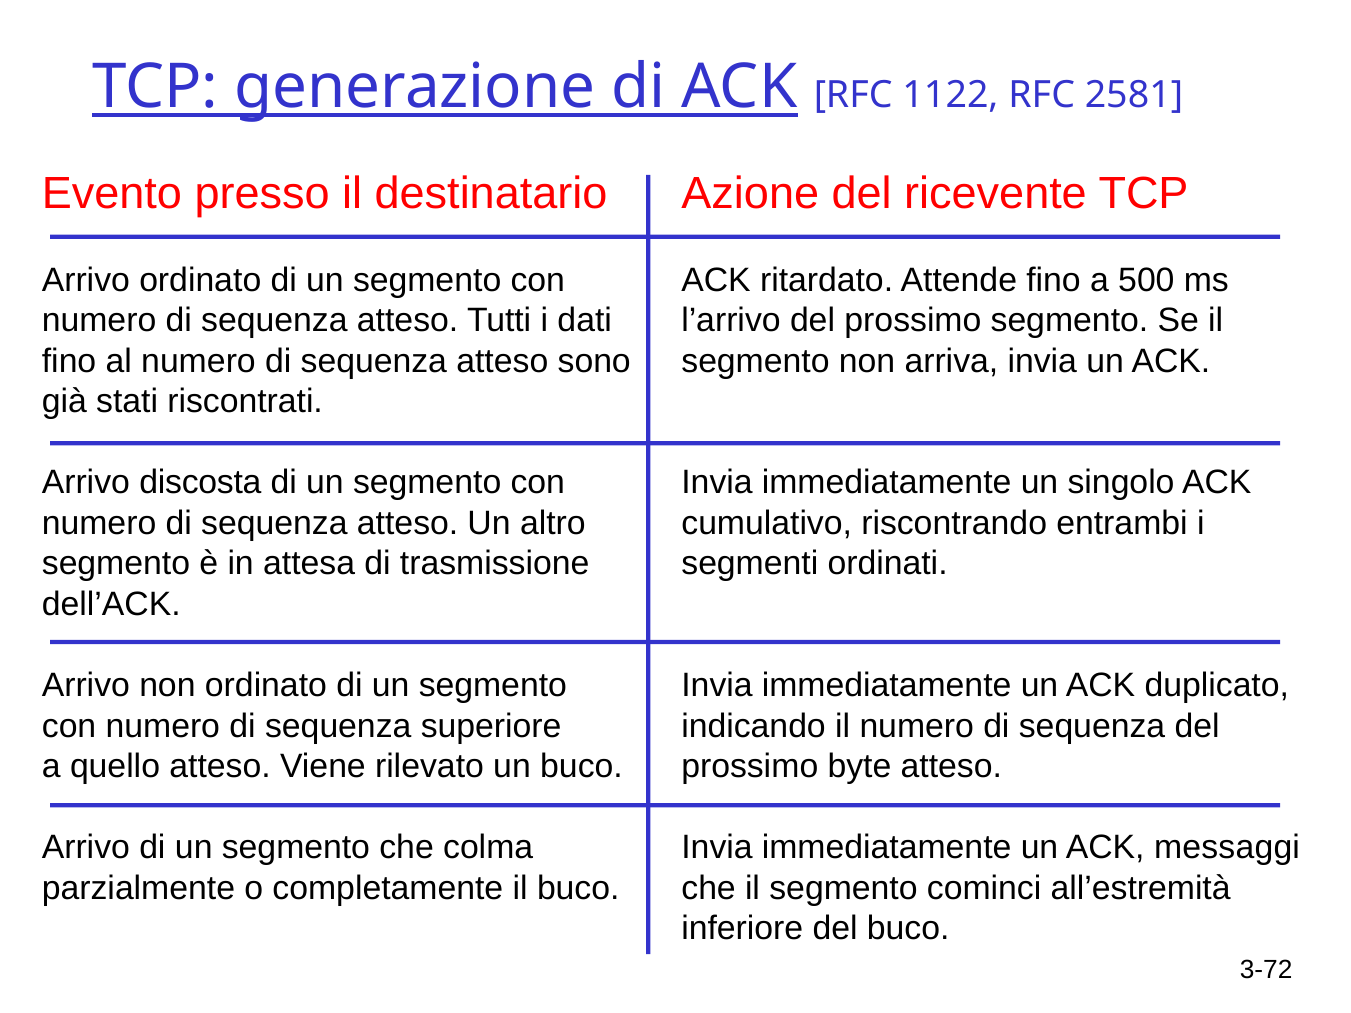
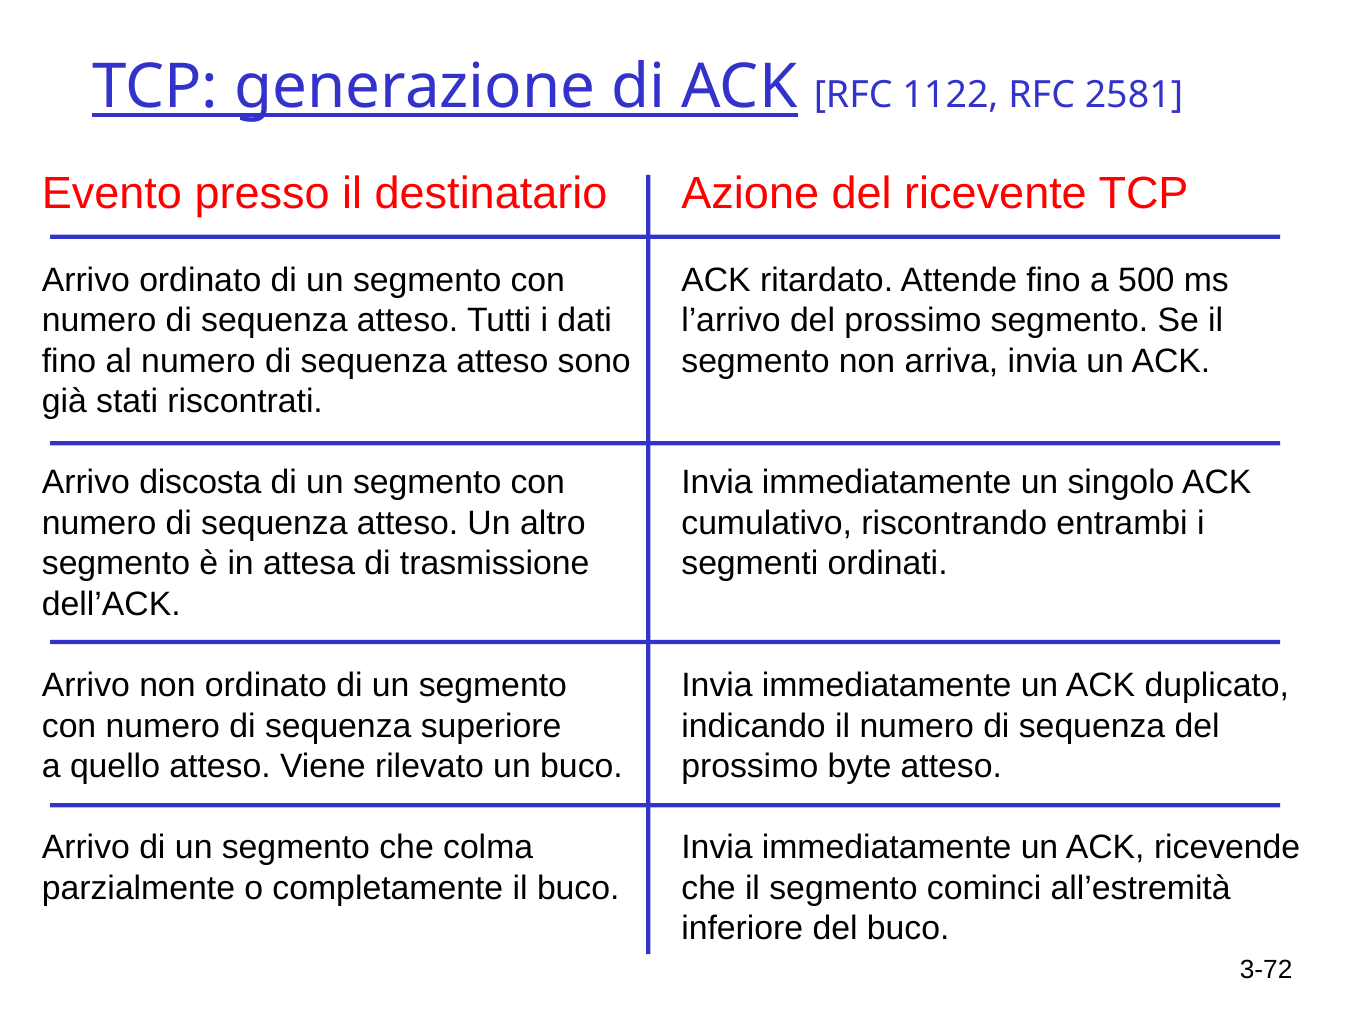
messaggi: messaggi -> ricevende (1227, 848)
